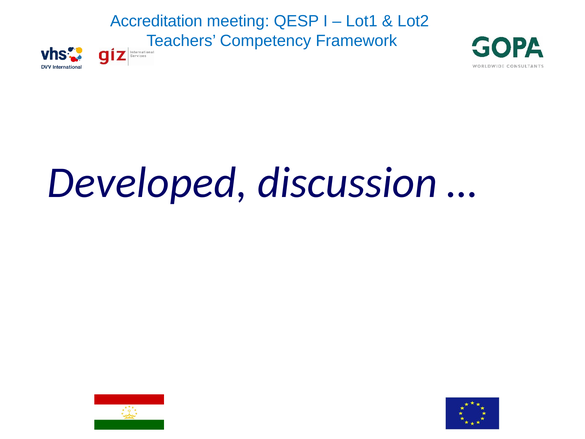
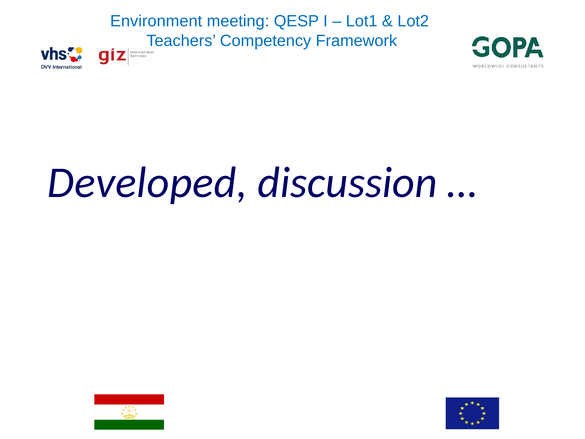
Accreditation: Accreditation -> Environment (156, 21)
